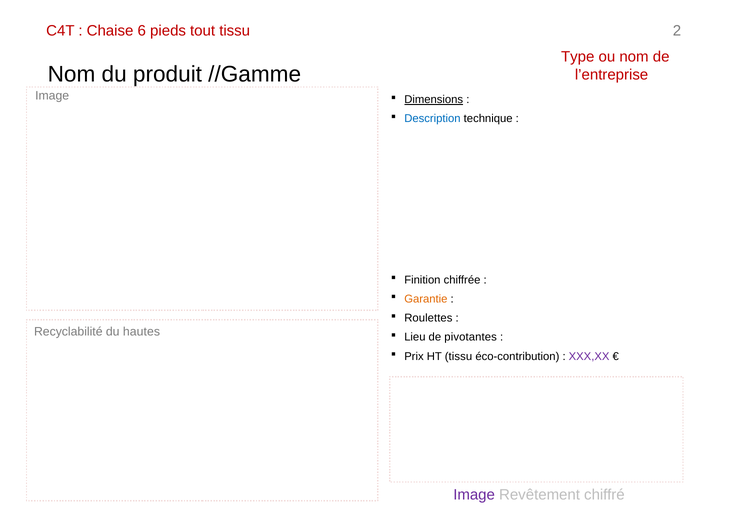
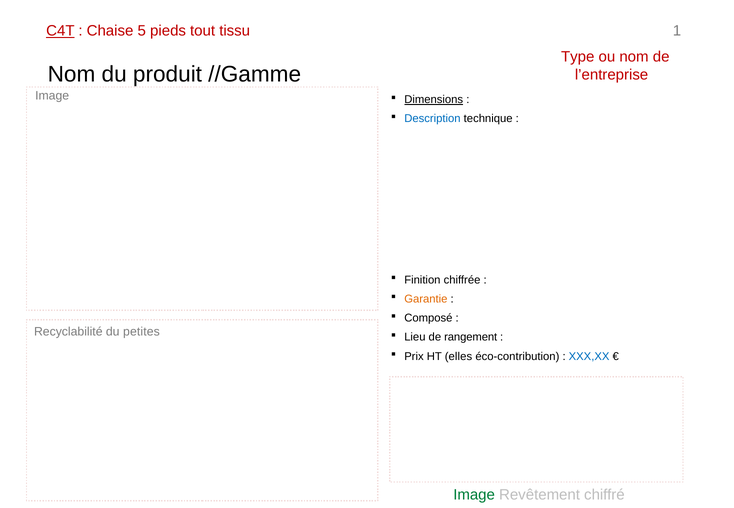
C4T underline: none -> present (60, 31)
6: 6 -> 5 (142, 31)
2: 2 -> 1 (677, 31)
Roulettes: Roulettes -> Composé (428, 318)
hautes: hautes -> petites (141, 332)
pivotantes: pivotantes -> rangement (471, 337)
HT tissu: tissu -> elles (458, 357)
XXX,XX colour: purple -> blue (589, 357)
Image colour: purple -> green (474, 495)
